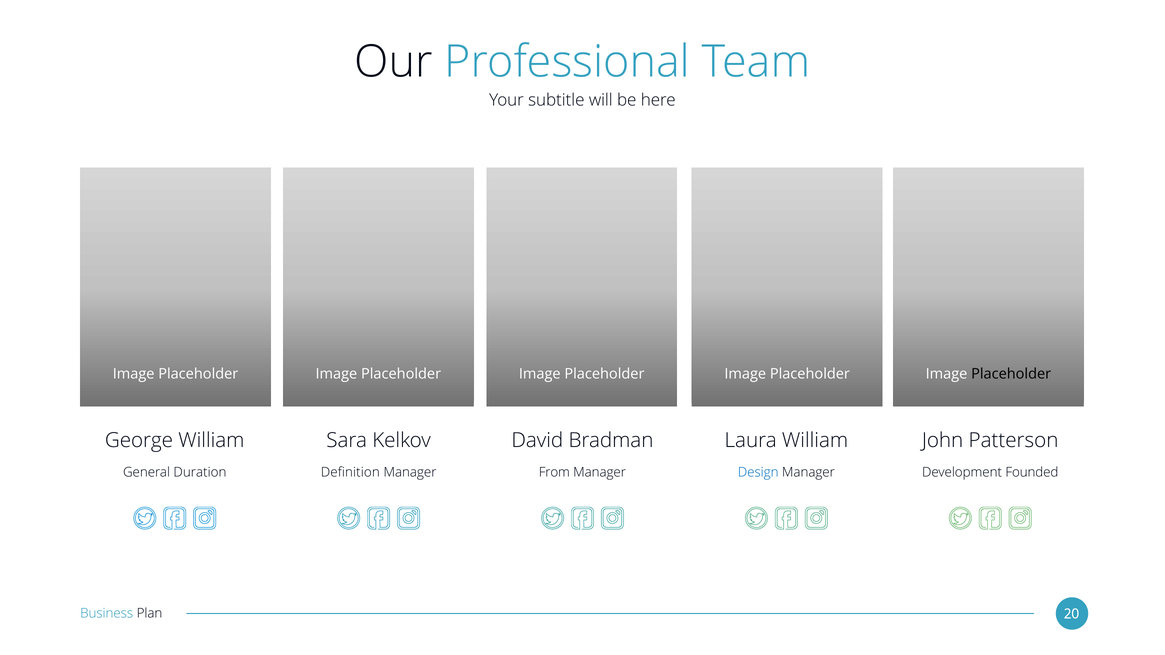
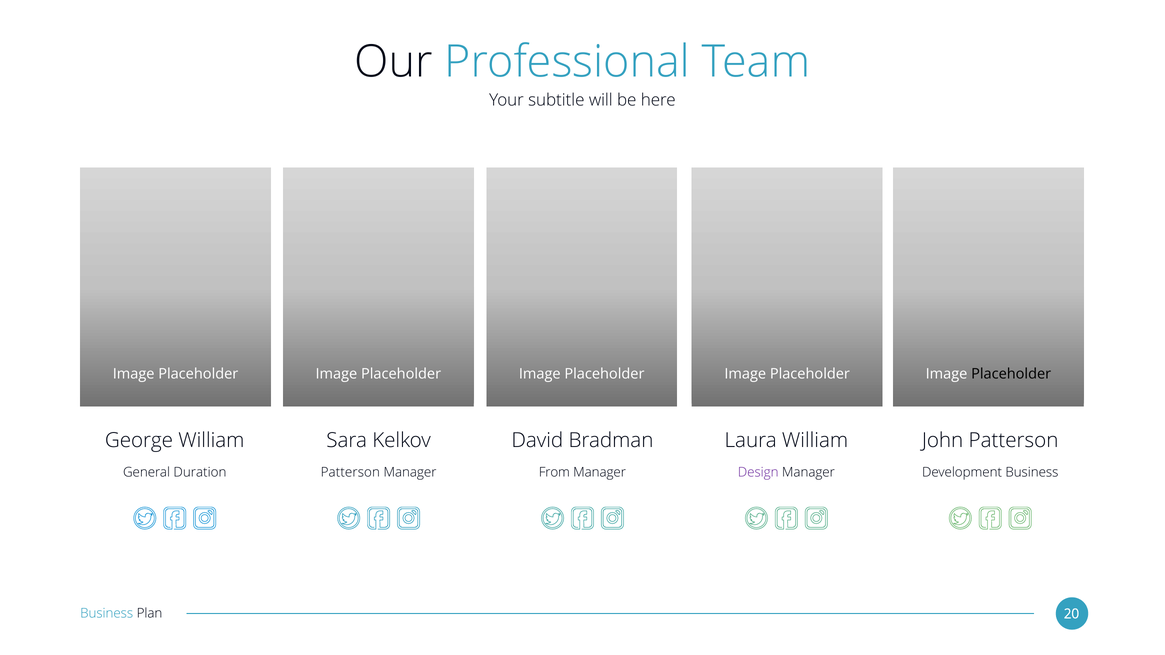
Definition: Definition -> Patterson (350, 473)
Design colour: blue -> purple (758, 473)
Development Founded: Founded -> Business (1032, 473)
